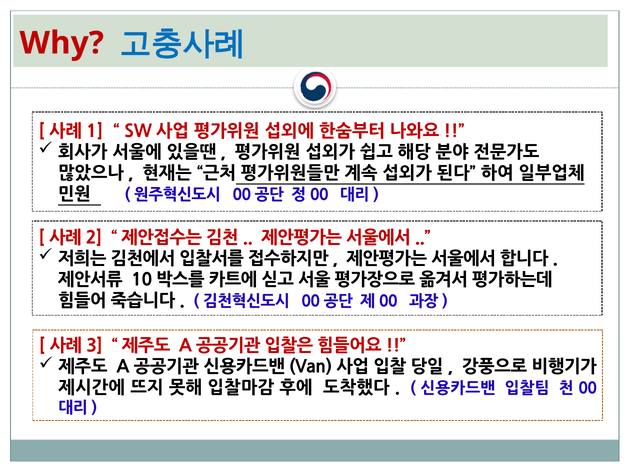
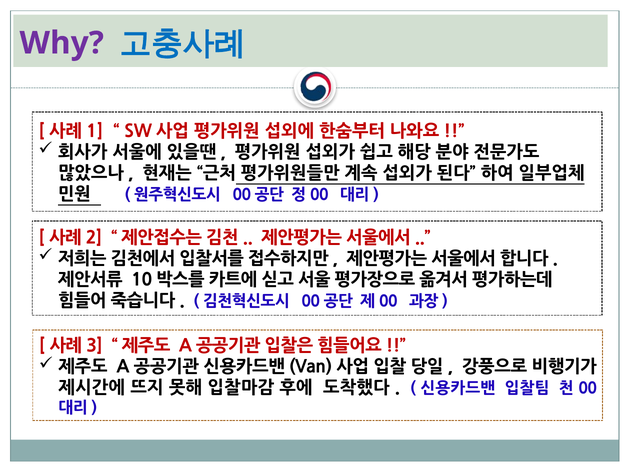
Why colour: red -> purple (62, 43)
